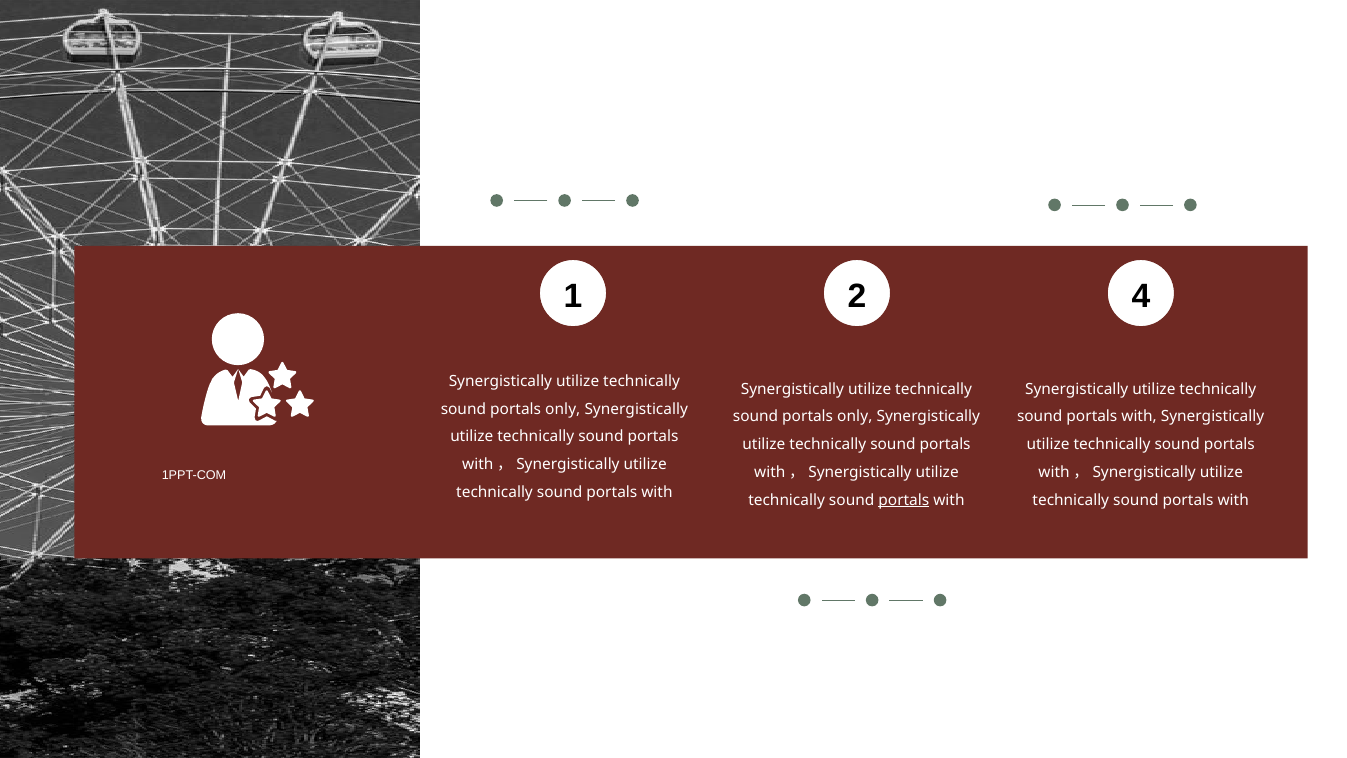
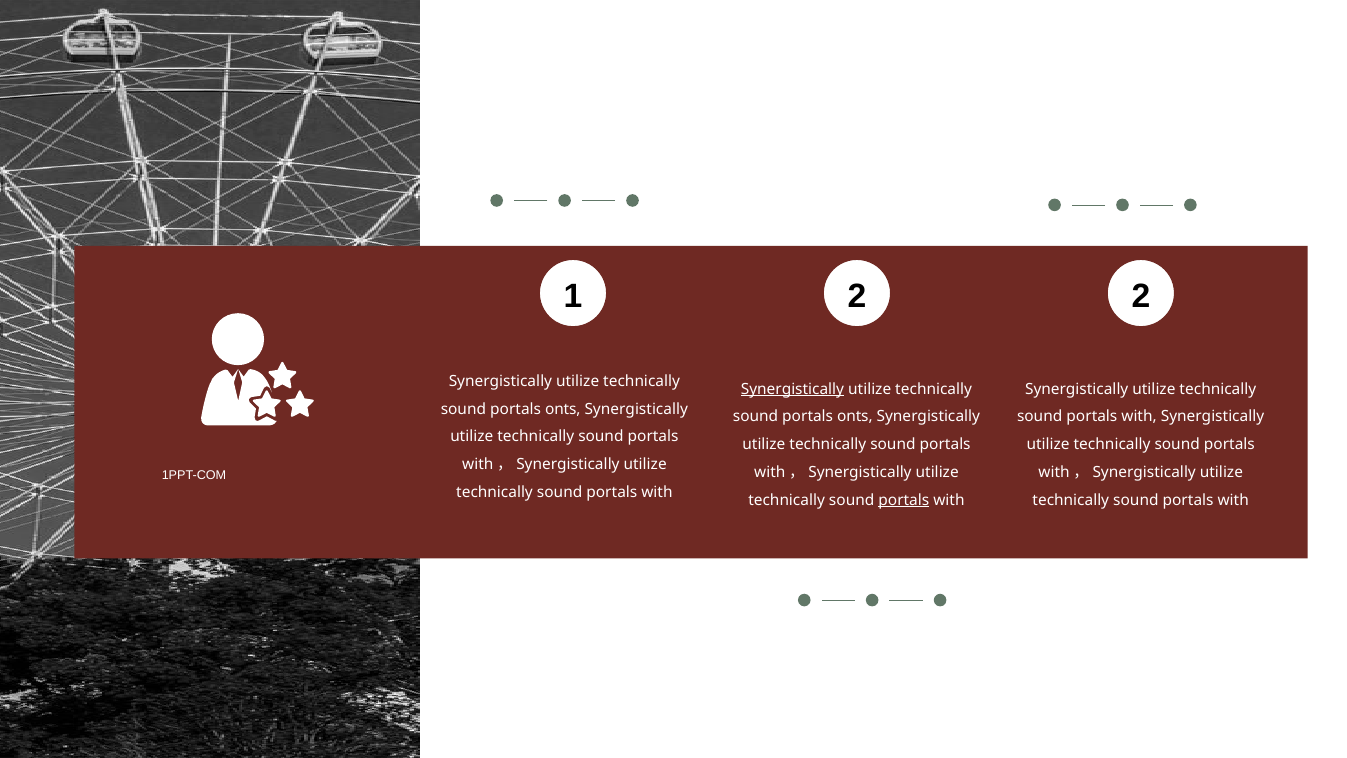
2 4: 4 -> 2 (1141, 296)
Synergistically underline: none -> present (792, 389)
only: only -> onts (563, 409)
only: only -> onts (855, 417)
